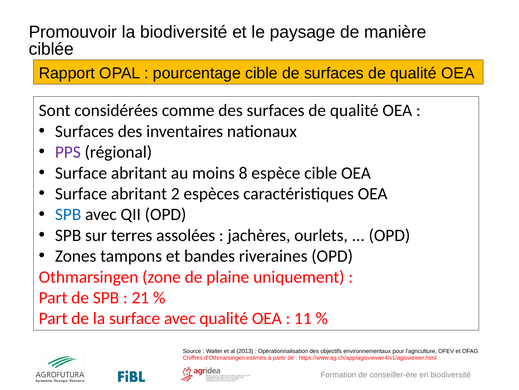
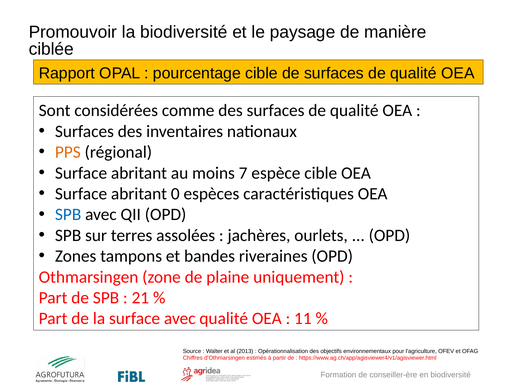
PPS colour: purple -> orange (68, 152)
8: 8 -> 7 (243, 173)
2: 2 -> 0 (175, 193)
